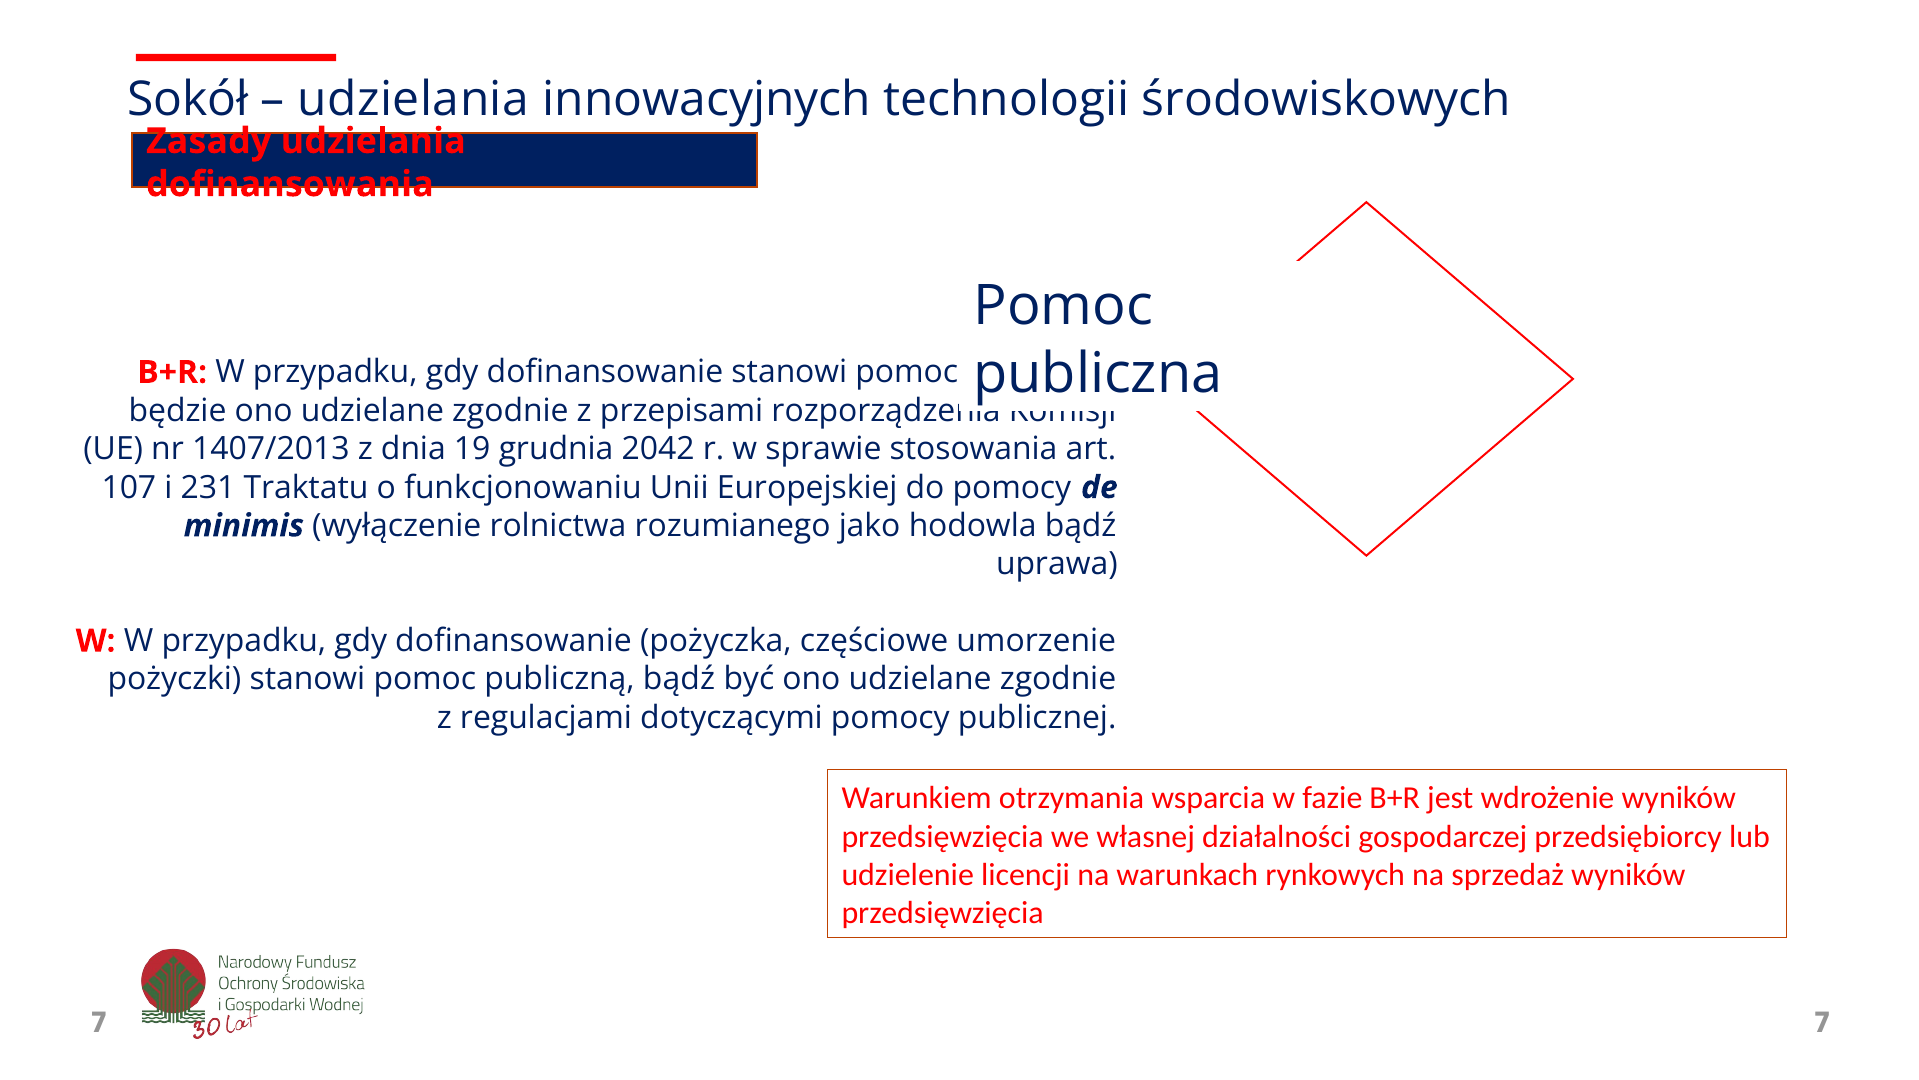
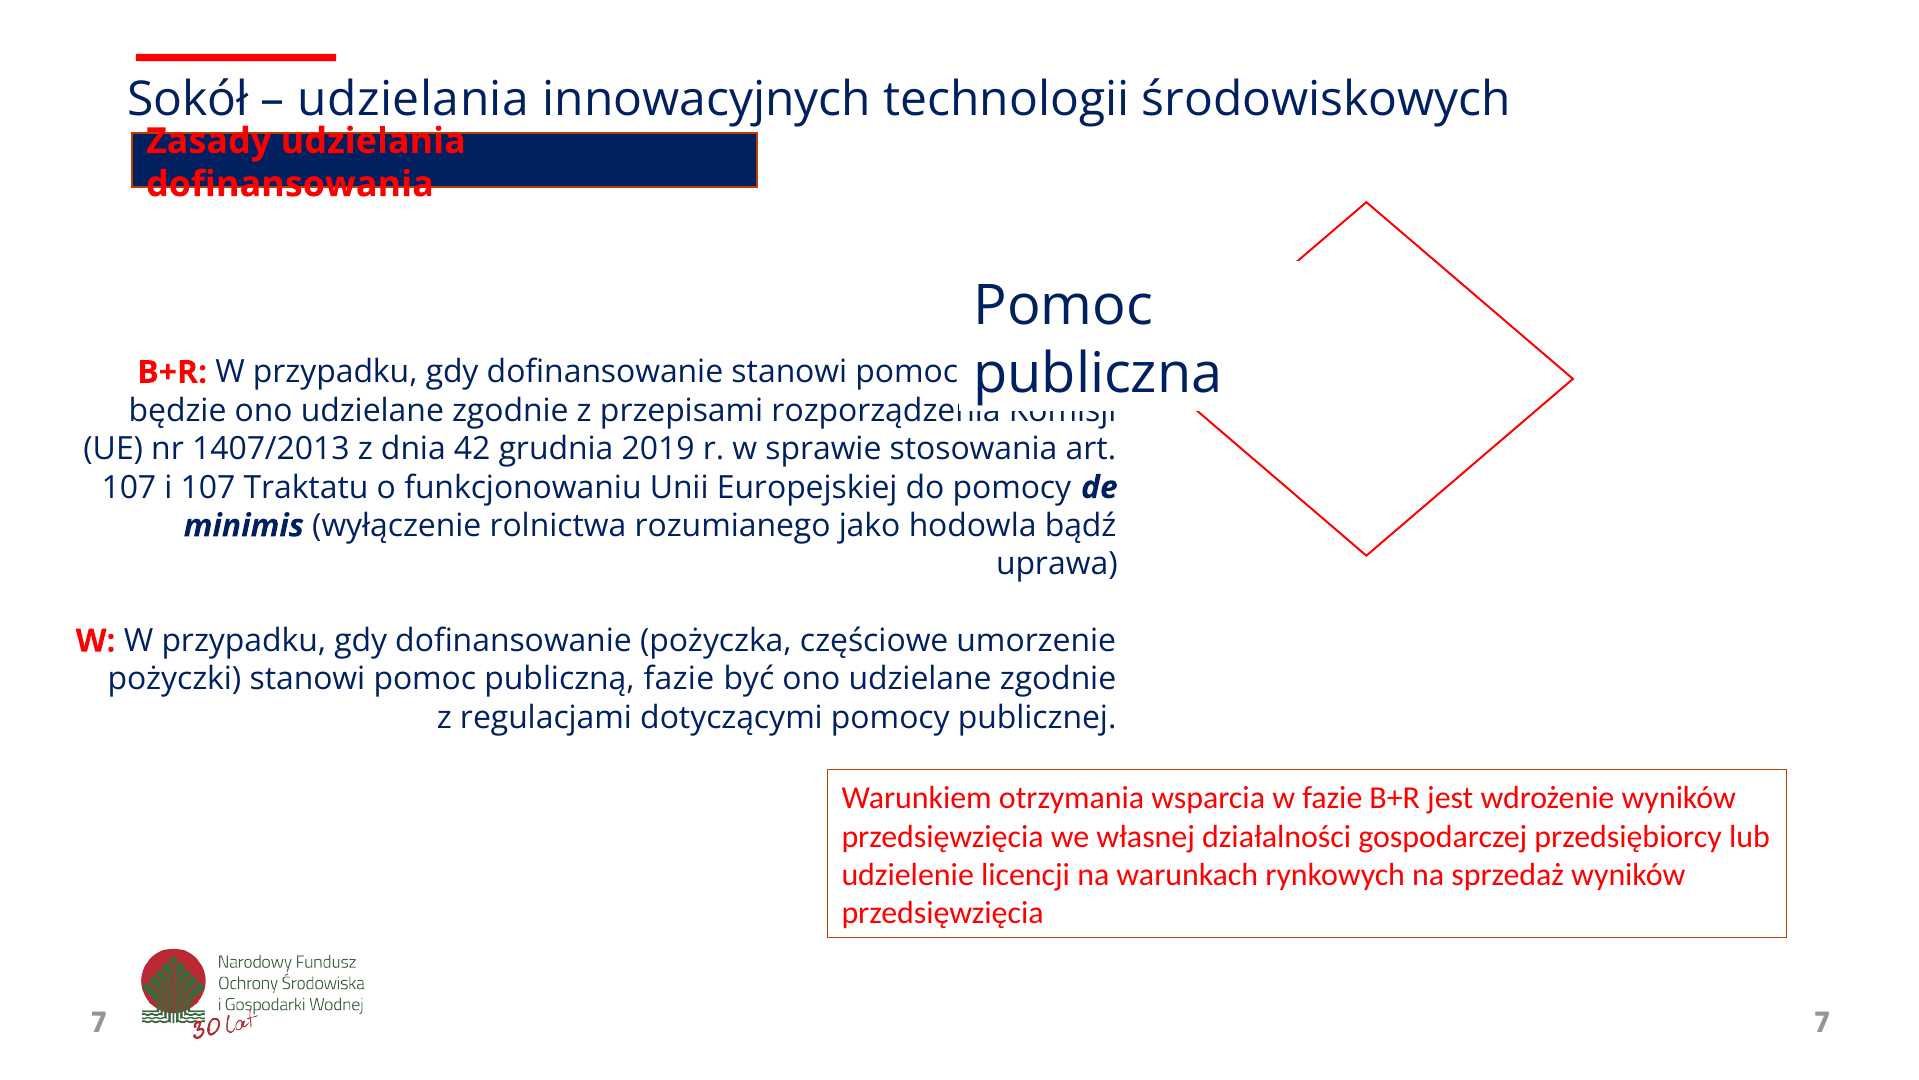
19: 19 -> 42 (472, 449)
2042: 2042 -> 2019 (658, 449)
i 231: 231 -> 107 (208, 487)
publiczną bądź: bądź -> fazie (679, 679)
